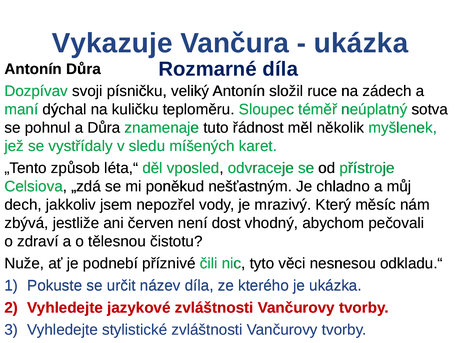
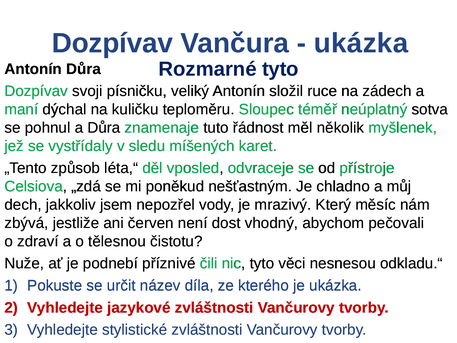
Vykazuje: Vykazuje -> Dozpívav (112, 43)
Rozmarné díla: díla -> tyto (280, 69)
